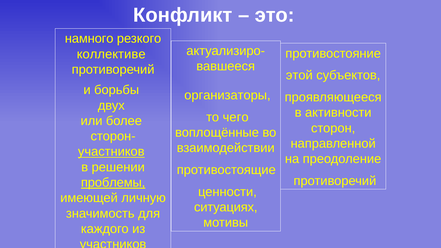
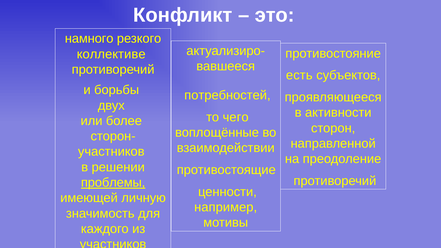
этой: этой -> есть (299, 75)
организаторы: организаторы -> потребностей (227, 95)
участников underline: present -> none (111, 152)
ситуациях: ситуациях -> например (226, 207)
